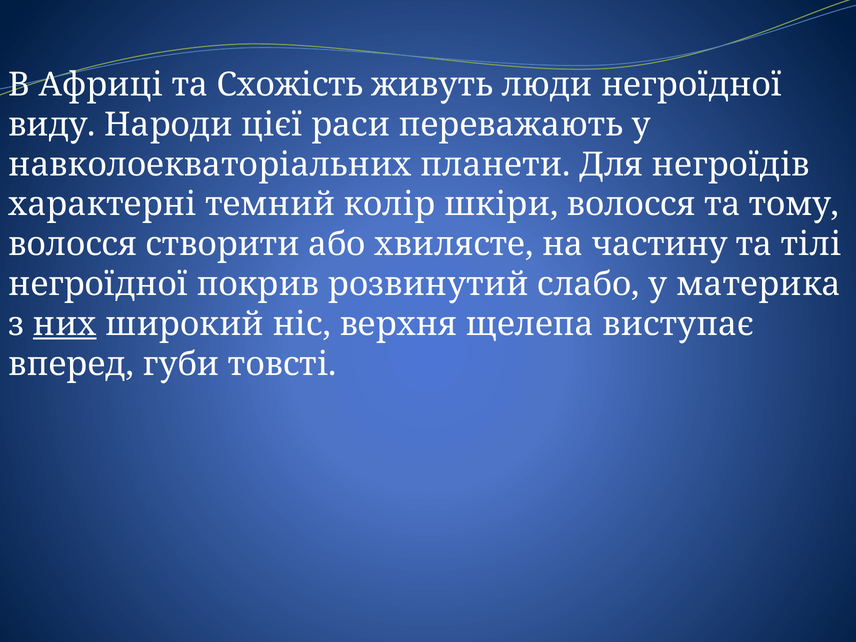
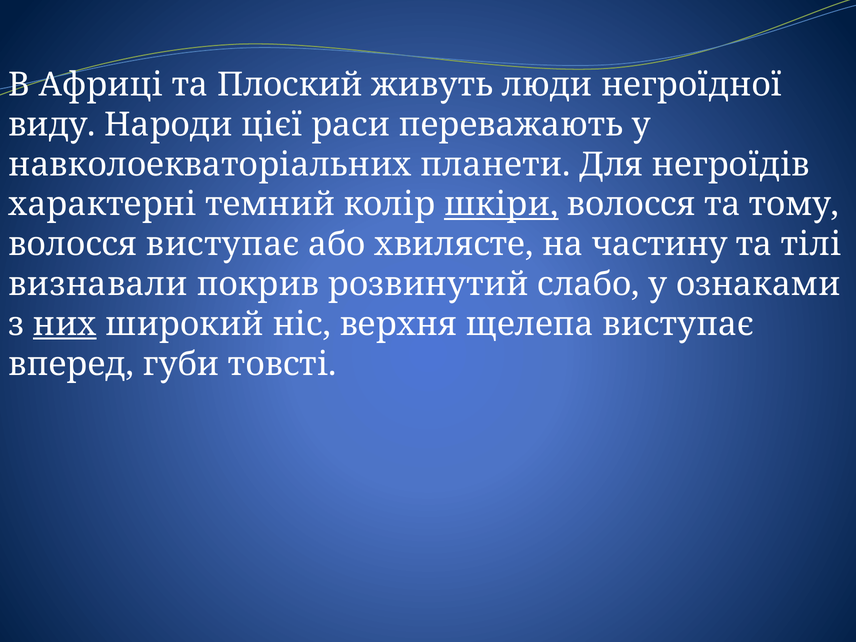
Схожість: Схожість -> Плоский (290, 85)
шкіри underline: none -> present (501, 204)
волосся створити: створити -> виступає (223, 244)
негроїдної: негроїдної -> визнавали (98, 284)
материка: материка -> ознаками (758, 284)
